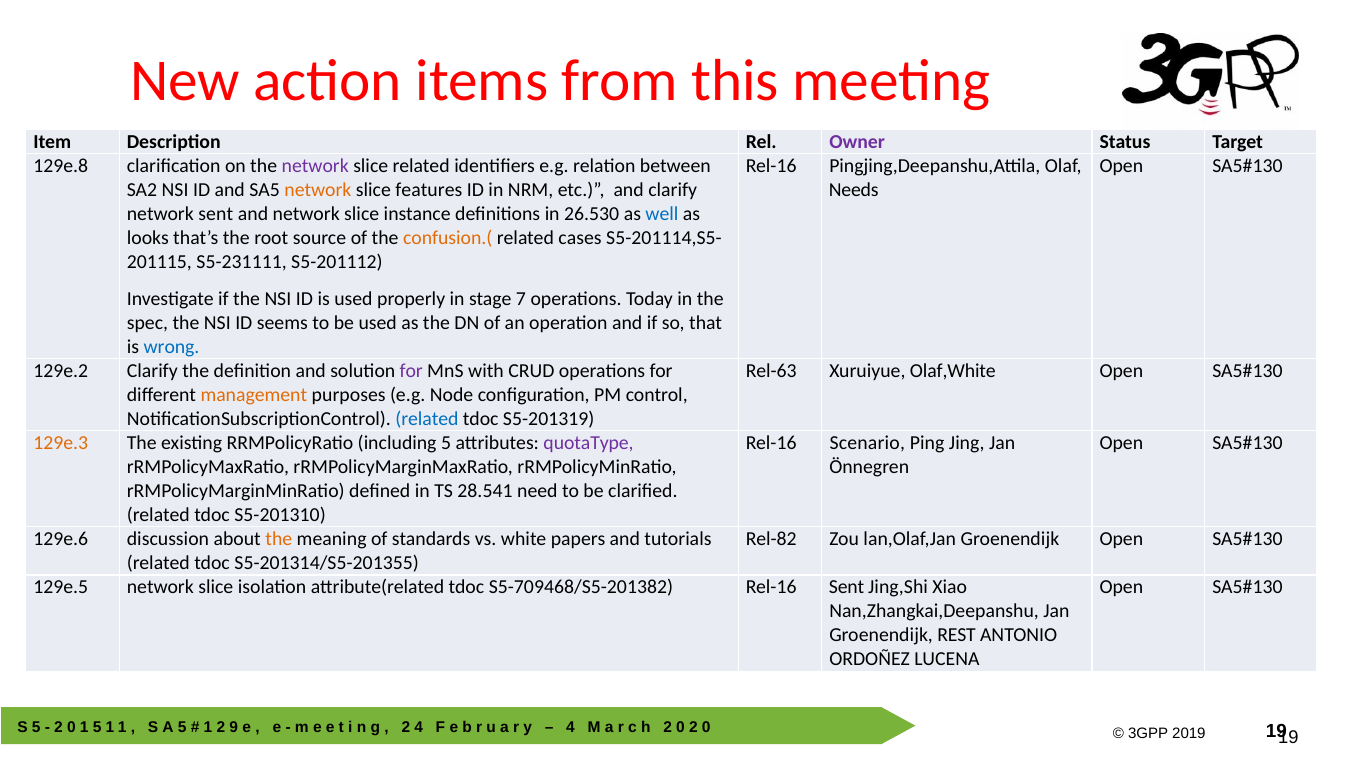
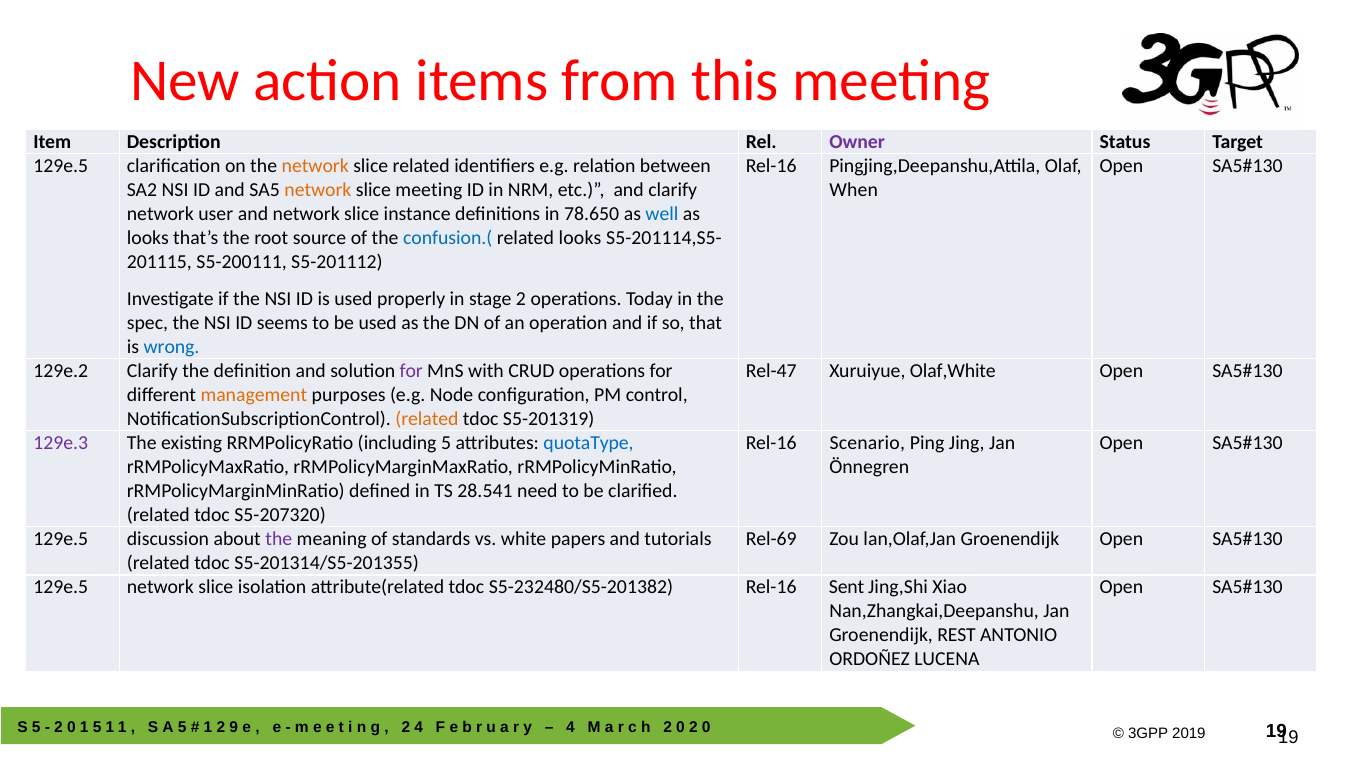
129e.8: 129e.8 -> 129e.5 (61, 166)
network colour: purple -> orange (315, 166)
slice features: features -> meeting (429, 190)
Needs: Needs -> When (854, 190)
network sent: sent -> user (216, 214)
26.530: 26.530 -> 78.650 (592, 214)
confusion.( colour: orange -> blue (448, 238)
related cases: cases -> looks (580, 238)
S5-231111: S5-231111 -> S5-200111 (242, 262)
stage 7: 7 -> 2 (521, 299)
Rel-63: Rel-63 -> Rel-47 (771, 371)
related colour: blue -> orange (427, 419)
129e.3 colour: orange -> purple (61, 443)
quotaType colour: purple -> blue (589, 443)
S5-201310: S5-201310 -> S5-207320 (280, 515)
129e.6: 129e.6 -> 129e.5 (61, 539)
the colour: orange -> purple (279, 539)
Rel-82: Rel-82 -> Rel-69 (771, 539)
S5-709468/S5-201382: S5-709468/S5-201382 -> S5-232480/S5-201382 (581, 587)
